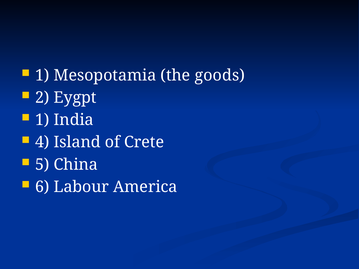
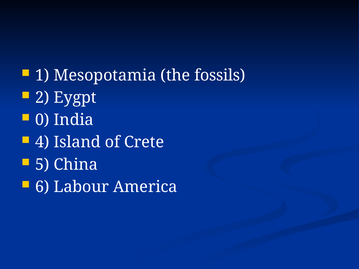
goods: goods -> fossils (220, 75)
1: 1 -> 0 (42, 120)
